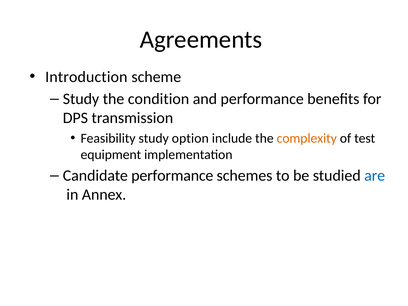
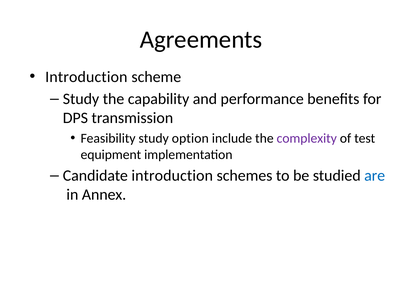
condition: condition -> capability (159, 99)
complexity colour: orange -> purple (307, 138)
Candidate performance: performance -> introduction (172, 176)
